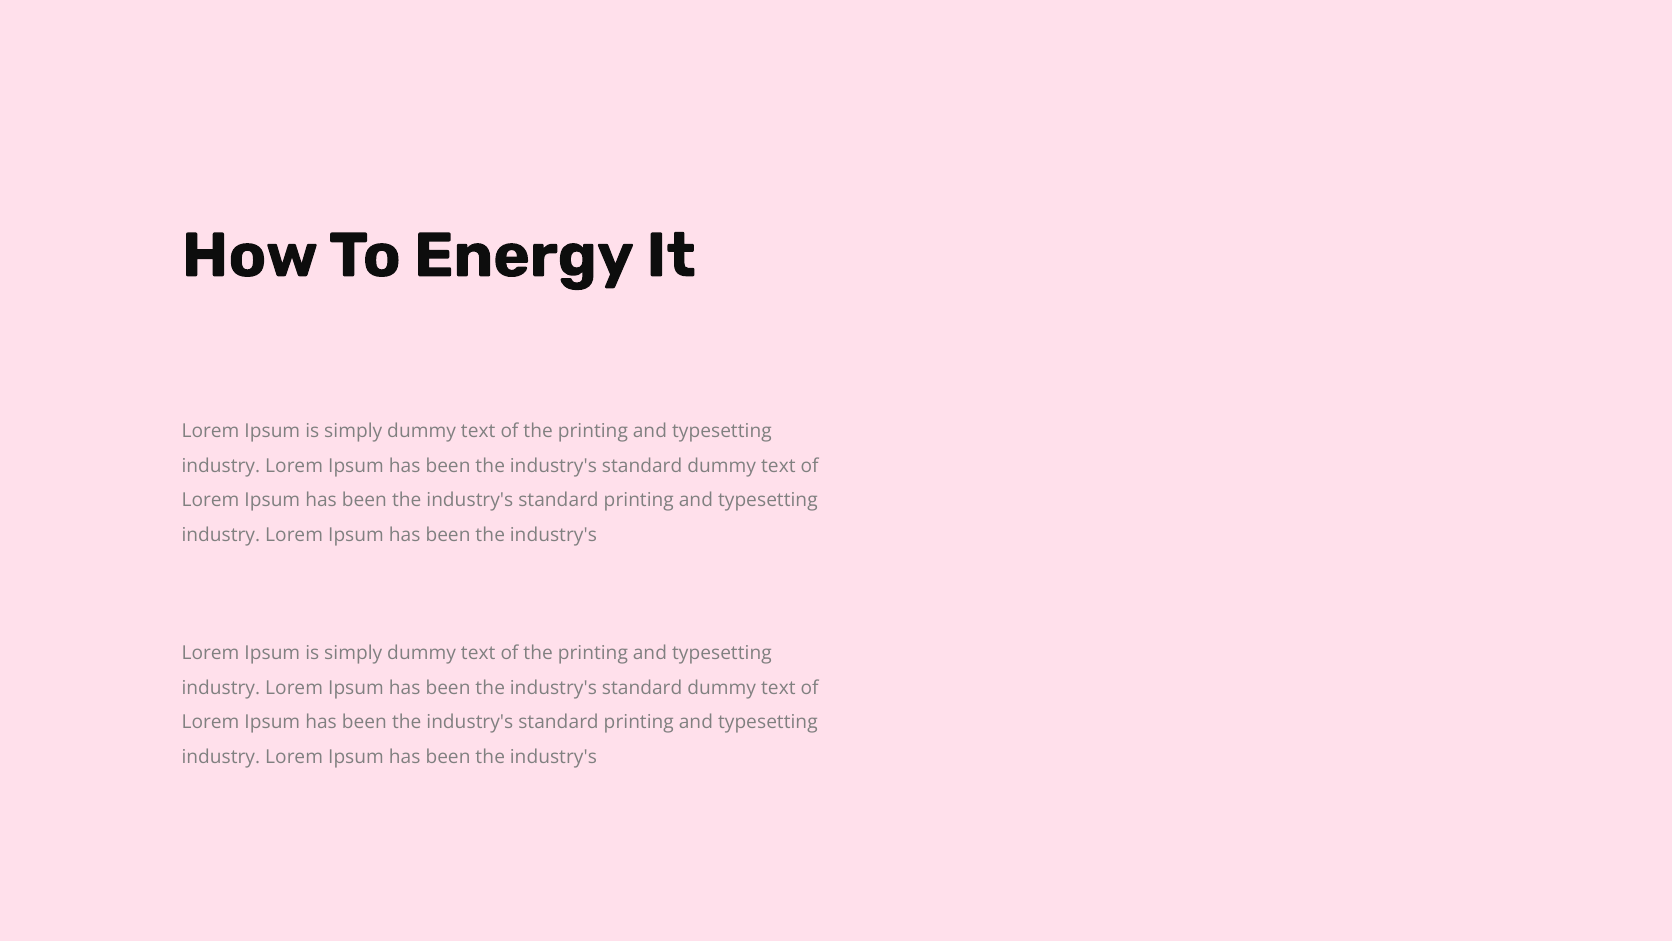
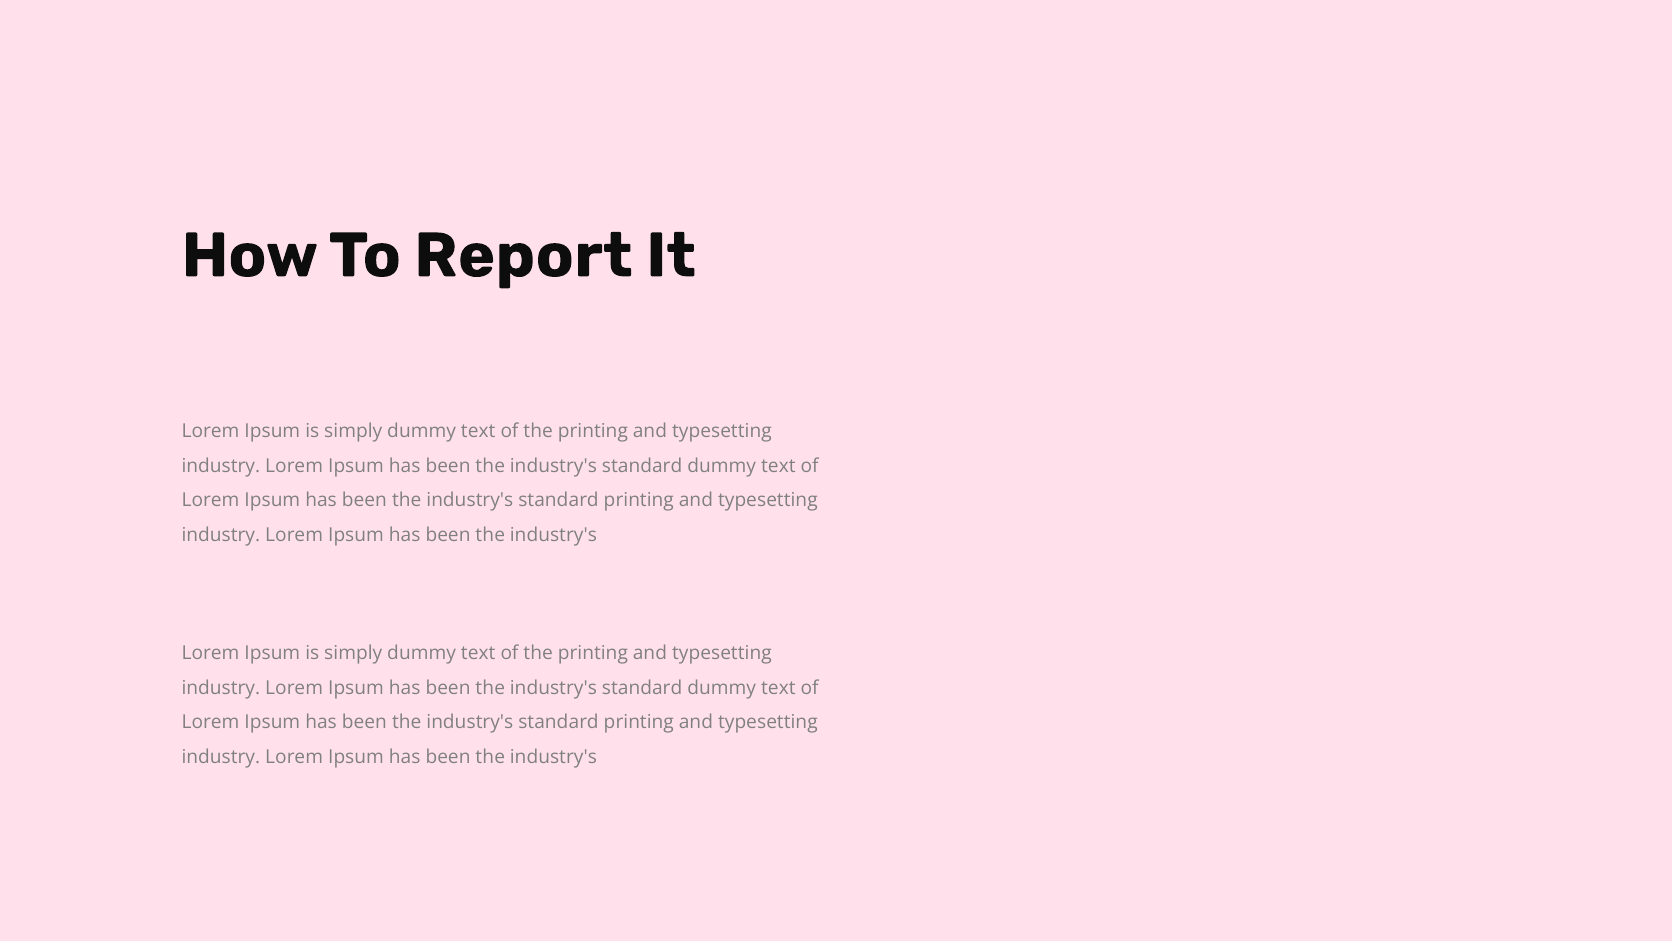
Energy: Energy -> Report (523, 256)
